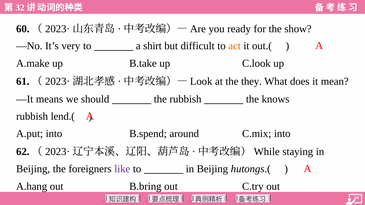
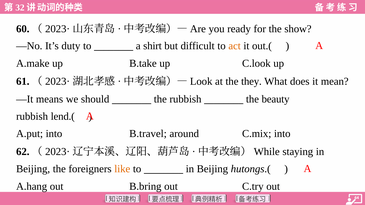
very: very -> duty (71, 46)
knows: knows -> beauty (276, 99)
B.spend: B.spend -> B.travel (148, 134)
like colour: purple -> orange (122, 169)
